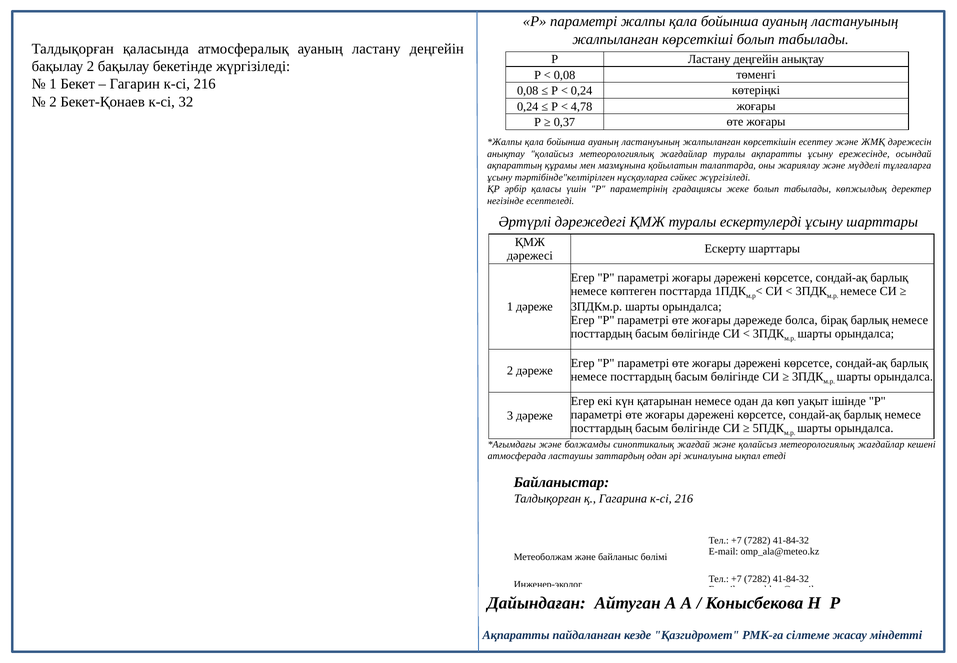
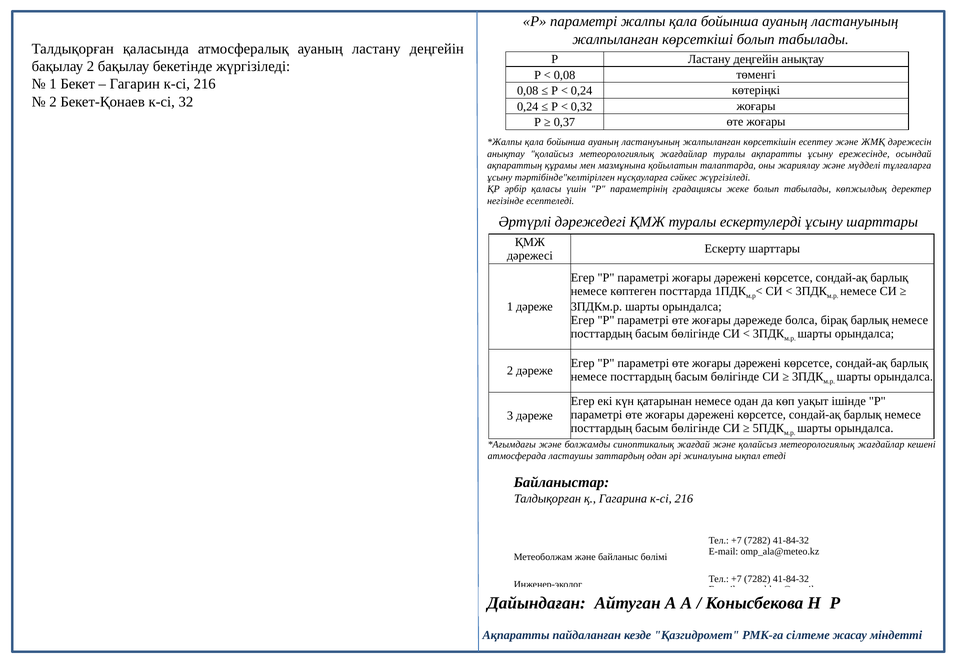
4,78: 4,78 -> 0,32 (582, 106)
